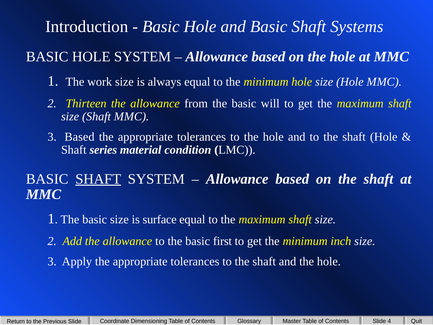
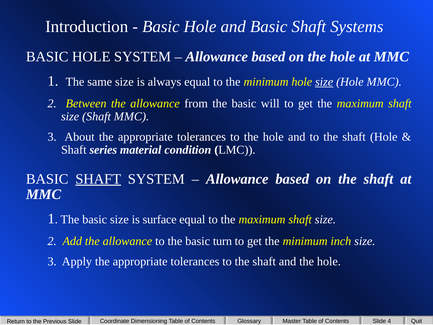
work: work -> same (100, 82)
size underline: none -> present (324, 82)
Thirteen: Thirteen -> Between (86, 103)
3 Based: Based -> About (80, 137)
first: first -> turn (222, 241)
